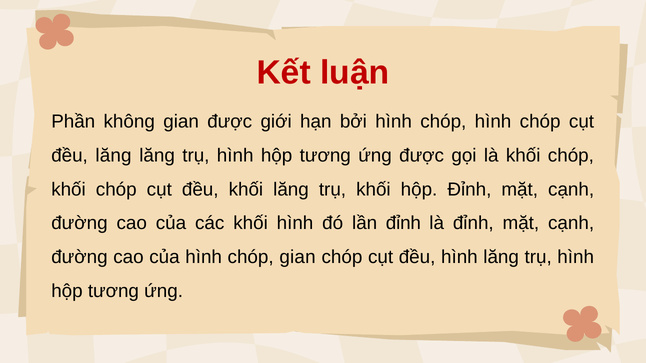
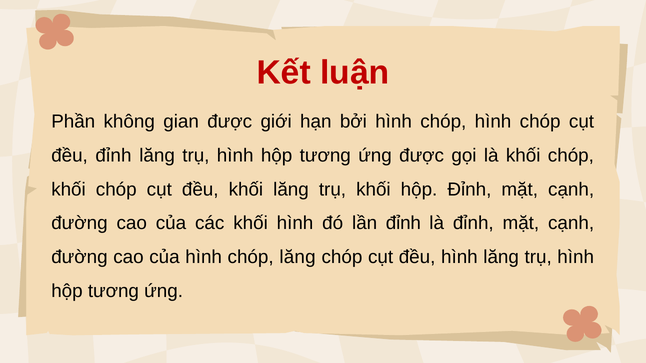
đều lăng: lăng -> đỉnh (113, 156)
chóp gian: gian -> lăng (298, 257)
